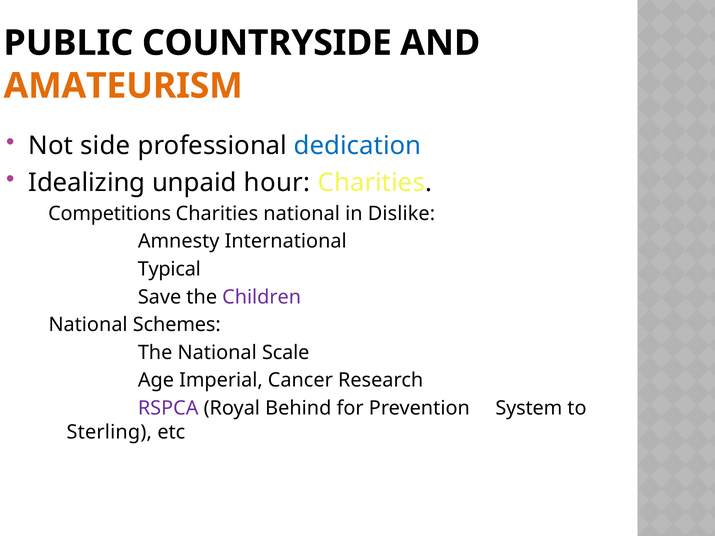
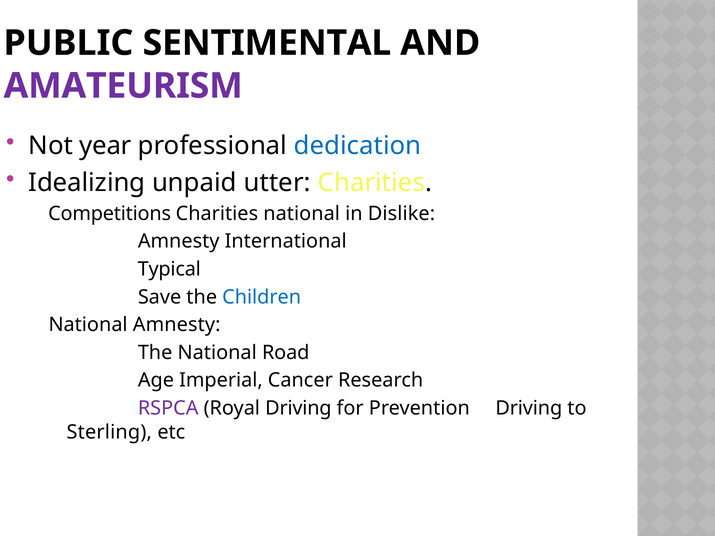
COUNTRYSIDE: COUNTRYSIDE -> SENTIMENTAL (267, 43)
AMATEURISM colour: orange -> purple (123, 86)
side: side -> year (106, 146)
hour: hour -> utter (277, 183)
Children colour: purple -> blue (262, 297)
National Schemes: Schemes -> Amnesty (177, 325)
Scale: Scale -> Road (286, 353)
Royal Behind: Behind -> Driving (298, 408)
Prevention System: System -> Driving (529, 408)
